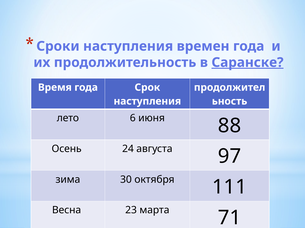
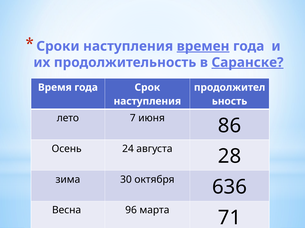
времен underline: none -> present (203, 46)
6: 6 -> 7 (133, 118)
88: 88 -> 86 (230, 126)
97: 97 -> 28 (230, 157)
111: 111 -> 636 (230, 188)
23: 23 -> 96 (131, 211)
